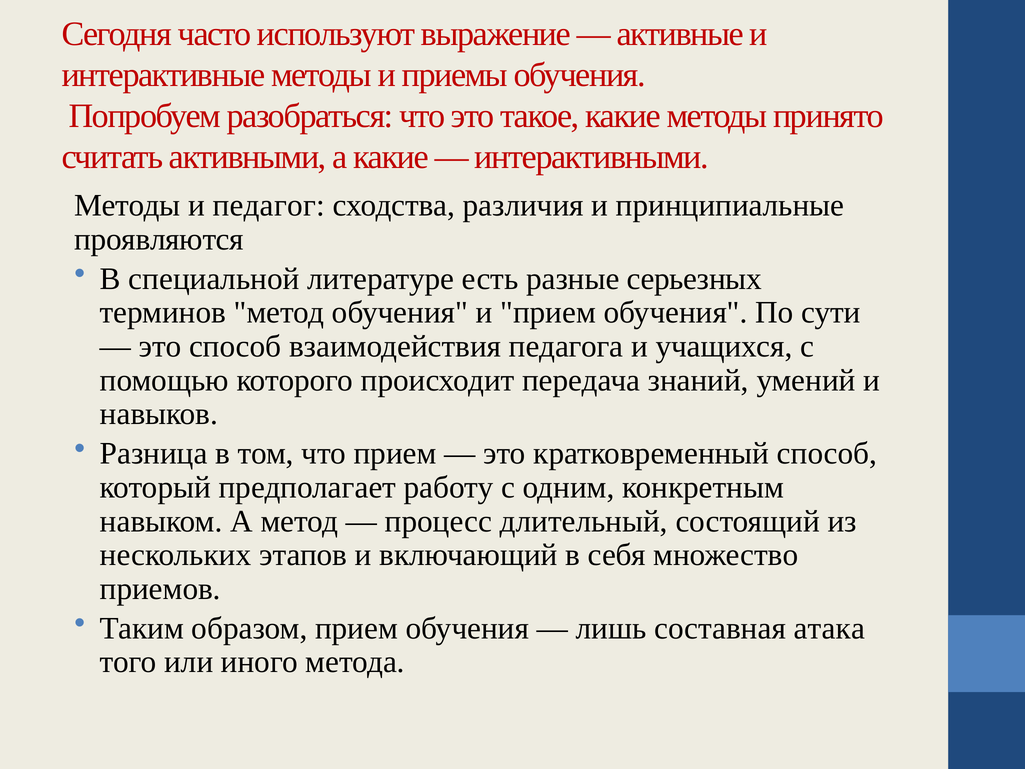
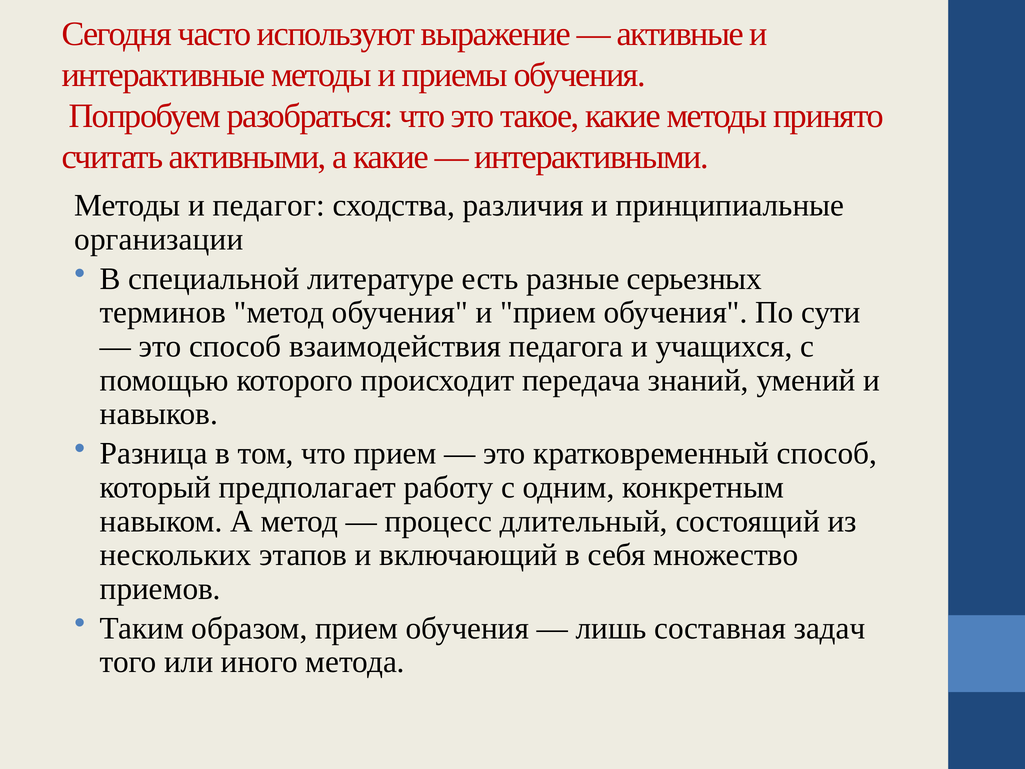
проявляются: проявляются -> организации (159, 239)
атака: атака -> задач (830, 628)
